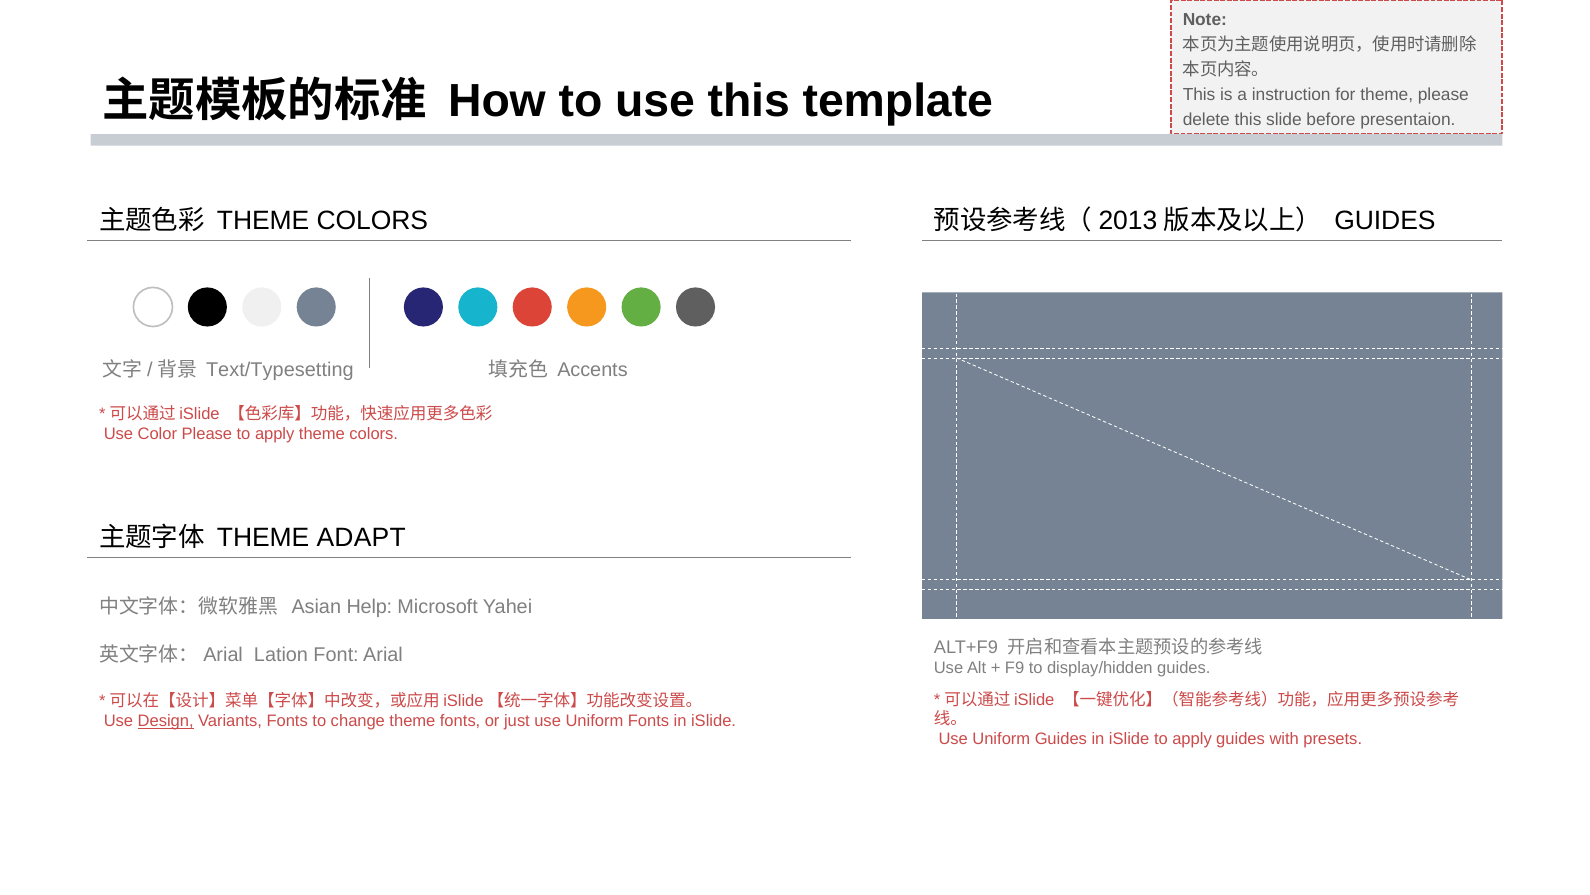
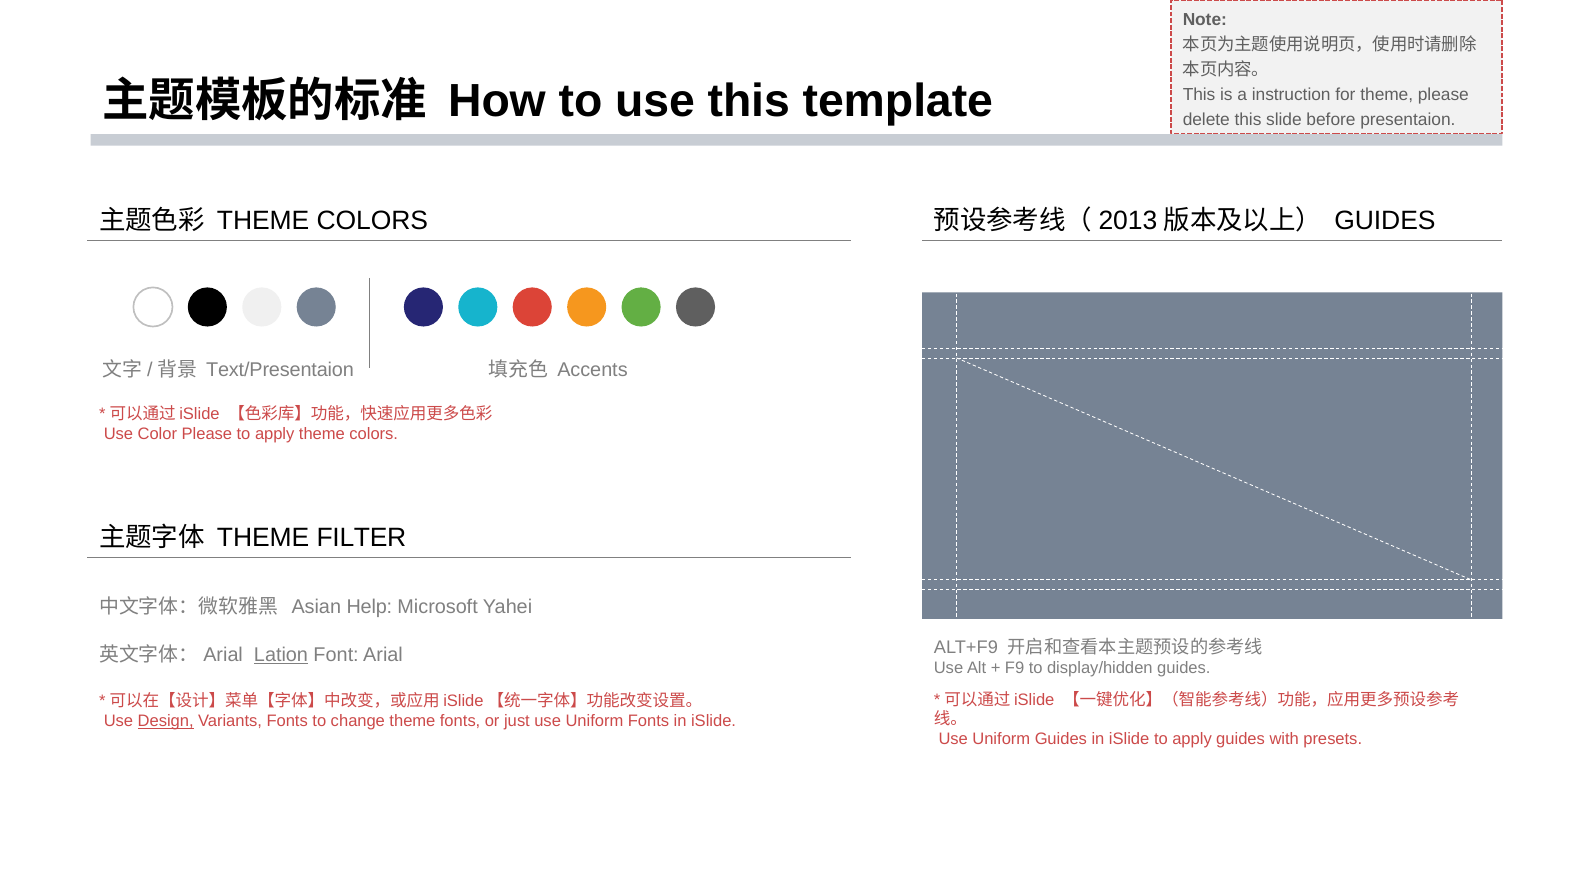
Text/Typesetting: Text/Typesetting -> Text/Presentaion (280, 370)
ADAPT: ADAPT -> FILTER (361, 538)
Lation underline: none -> present (281, 654)
